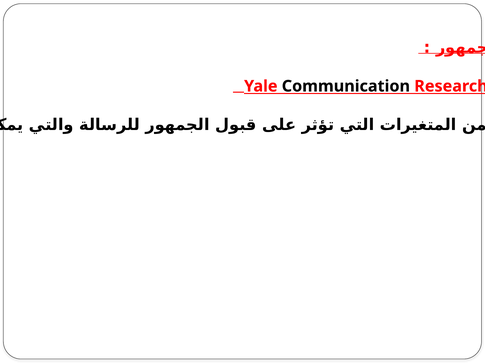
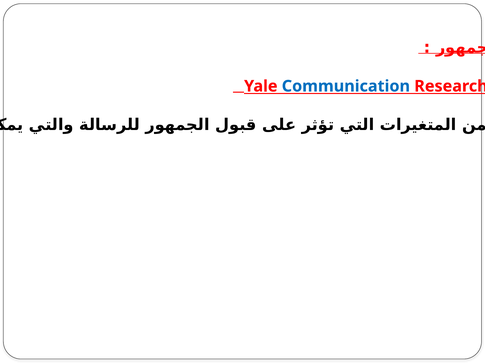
Communication colour: black -> blue (346, 86)
